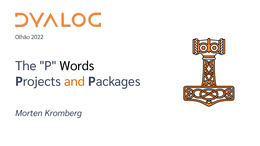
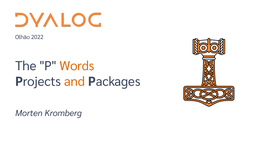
Words colour: black -> orange (77, 66)
